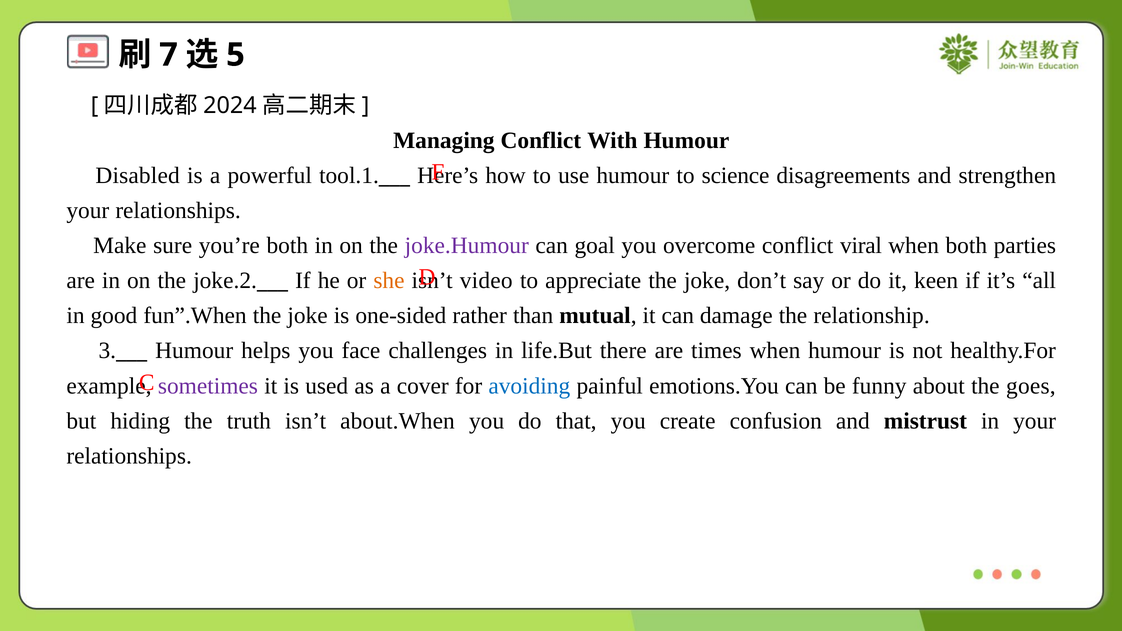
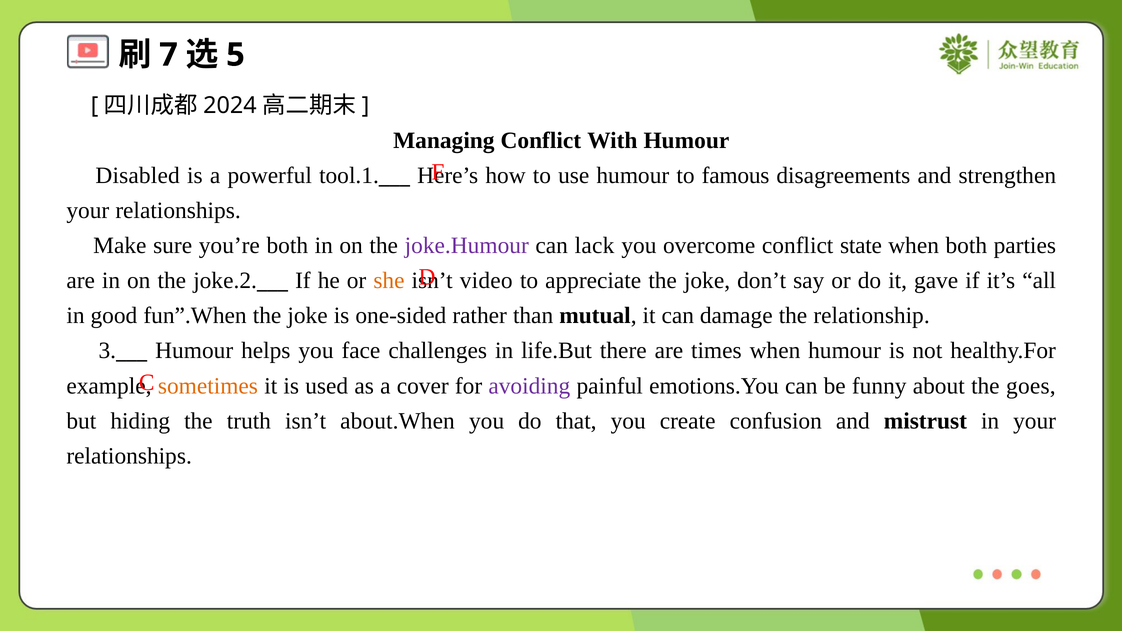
science: science -> famous (736, 176)
goal: goal -> lack (595, 246)
viral: viral -> state (861, 246)
keen: keen -> gave (936, 281)
sometimes colour: purple -> orange (208, 386)
avoiding colour: blue -> purple (529, 386)
